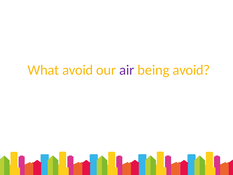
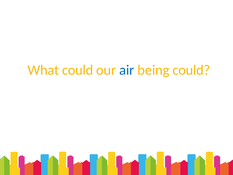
What avoid: avoid -> could (78, 70)
air colour: purple -> blue (127, 70)
being avoid: avoid -> could (191, 70)
